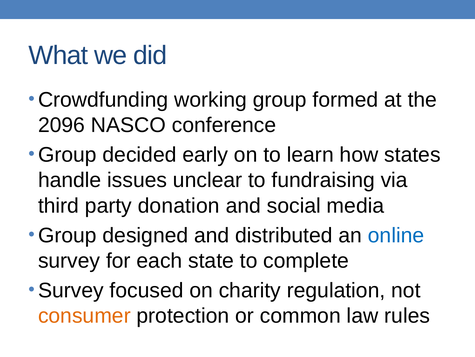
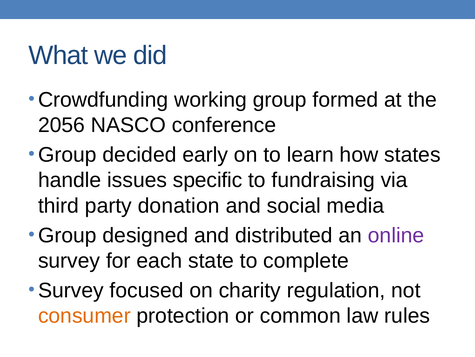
2096: 2096 -> 2056 (61, 125)
unclear: unclear -> specific (208, 180)
online colour: blue -> purple (396, 235)
